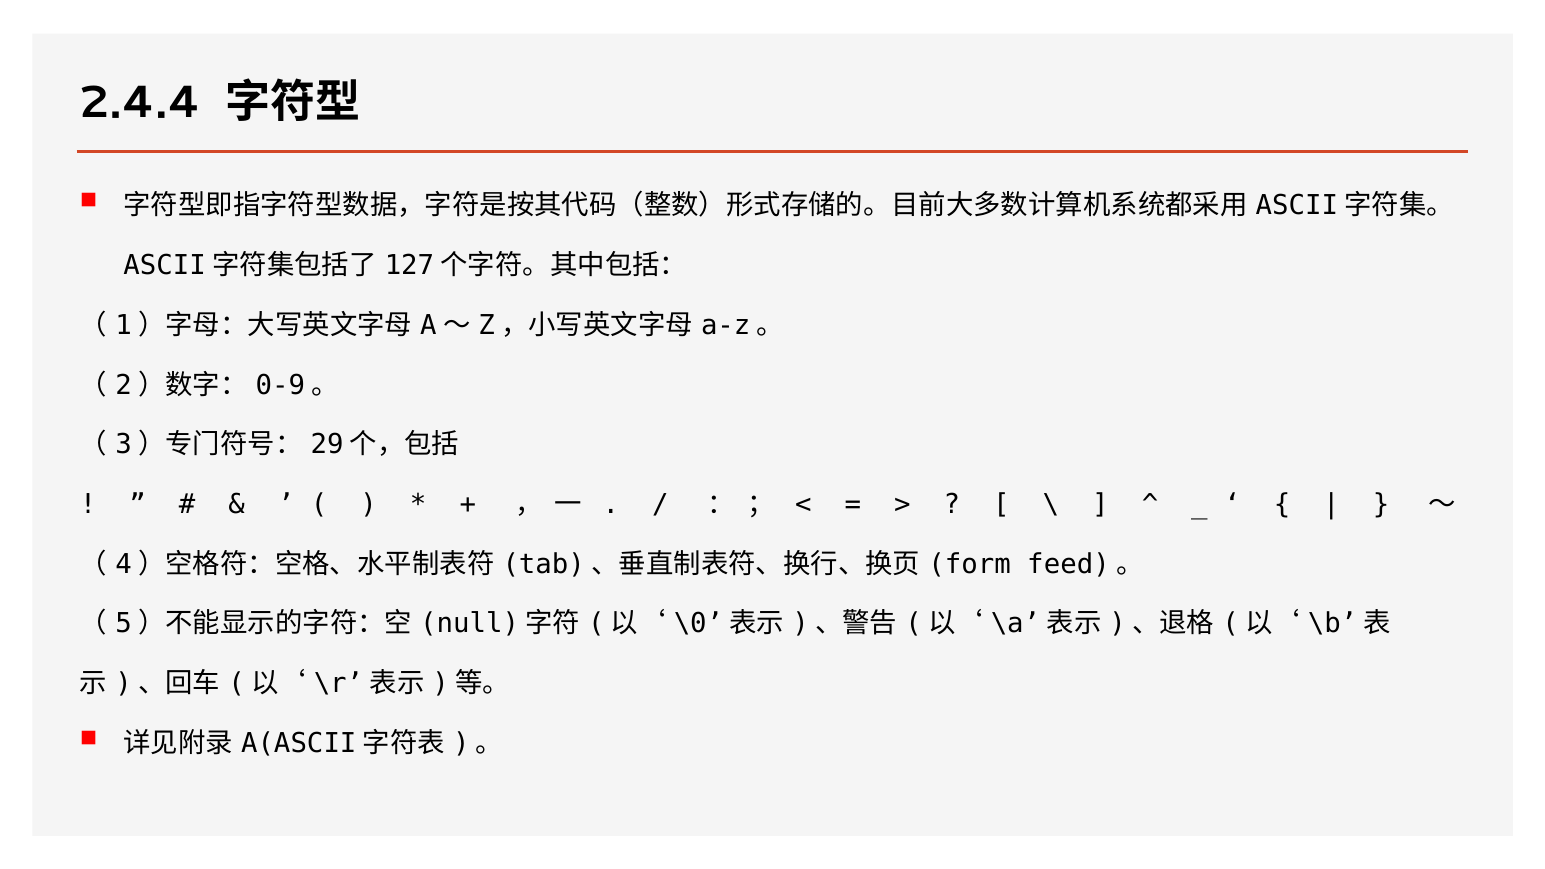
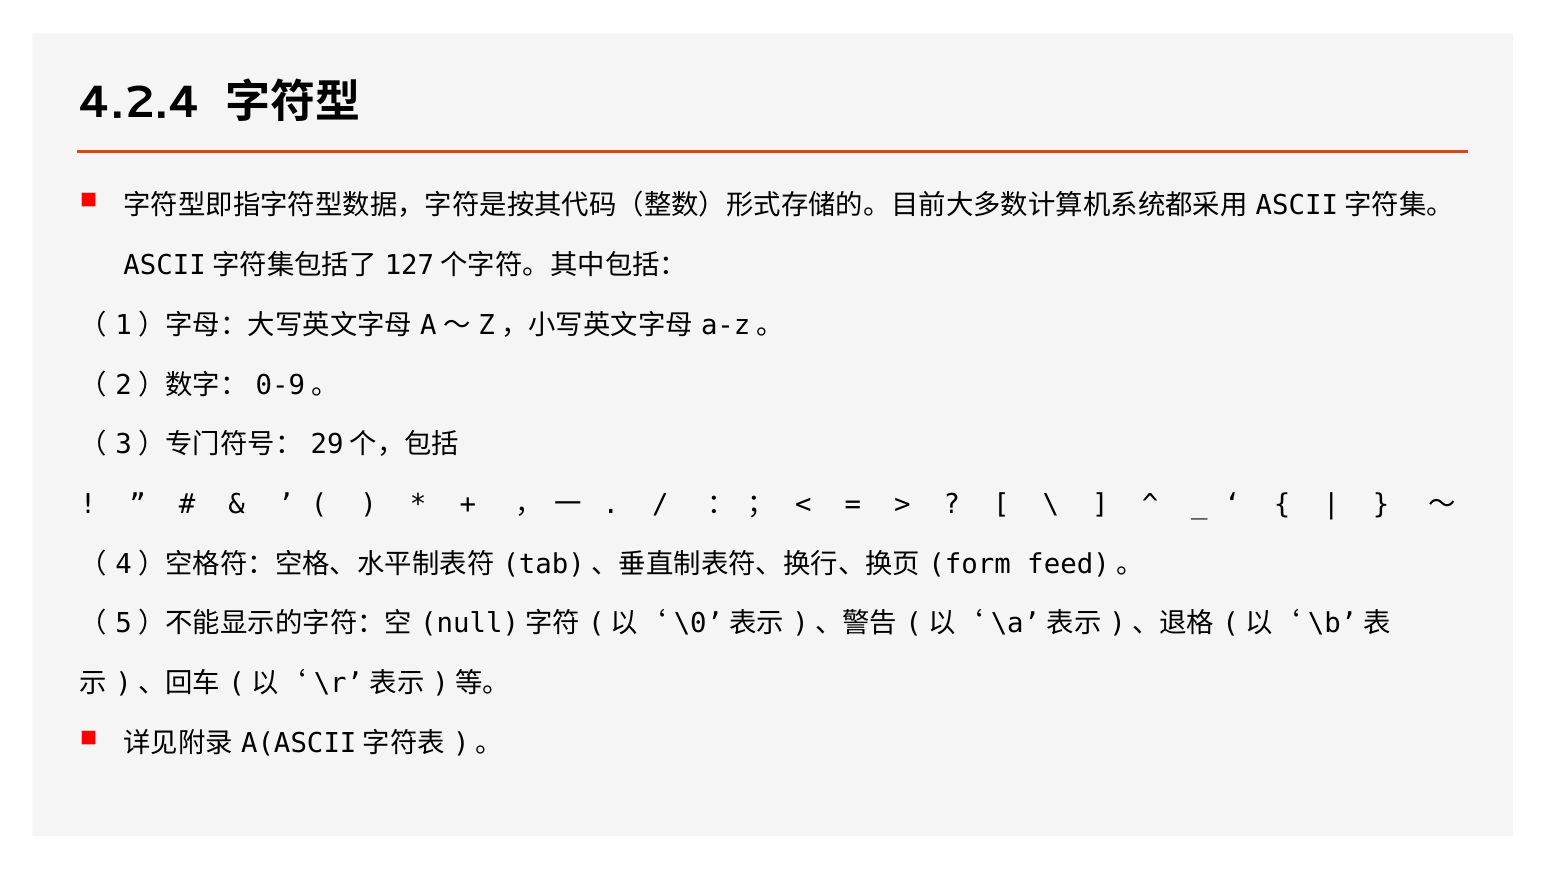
2.4.4: 2.4.4 -> 4.2.4 (139, 103)
